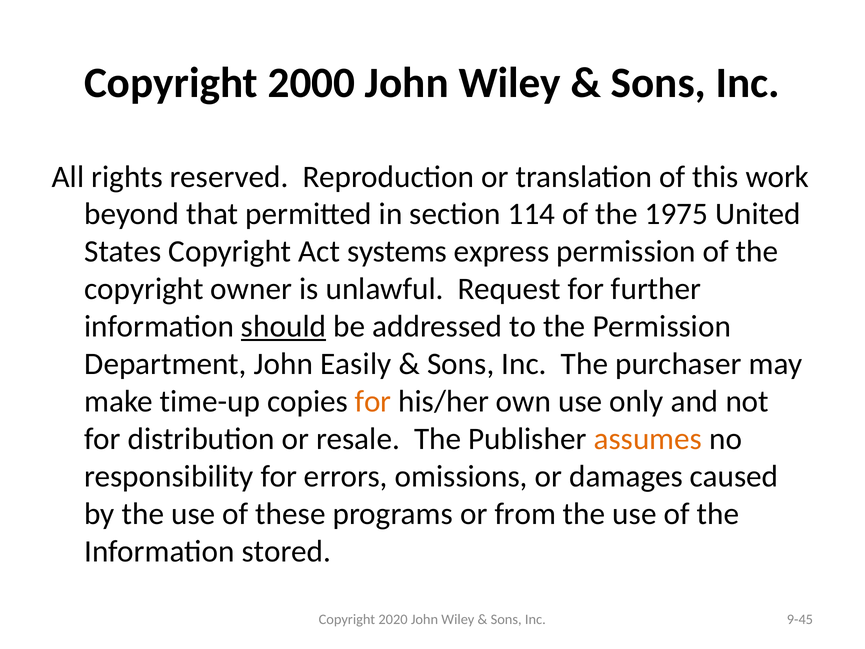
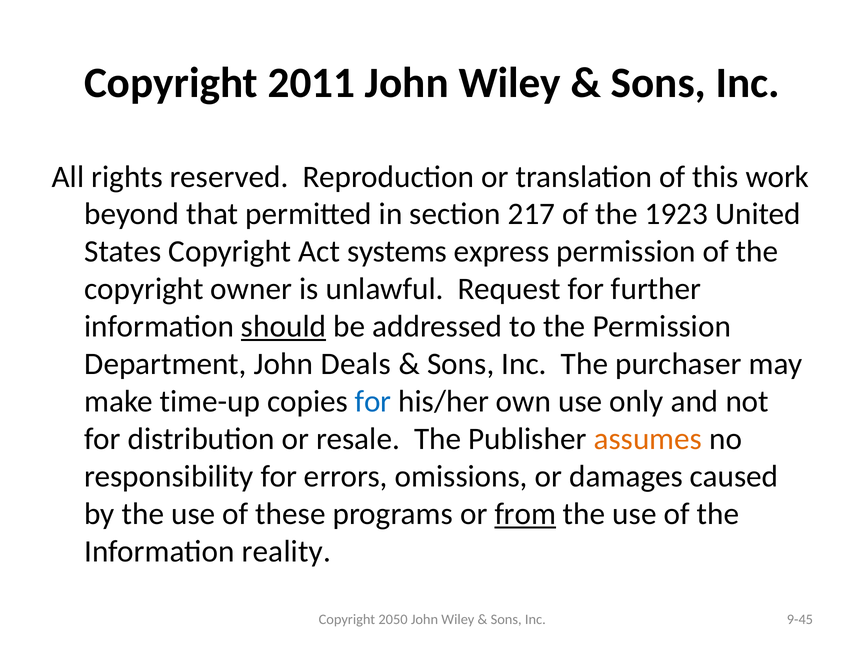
2000: 2000 -> 2011 (311, 83)
114: 114 -> 217 (531, 214)
1975: 1975 -> 1923 (676, 214)
Easily: Easily -> Deals (356, 364)
for colour: orange -> blue (373, 401)
from underline: none -> present (525, 514)
stored: stored -> reality (286, 551)
2020: 2020 -> 2050 (393, 619)
